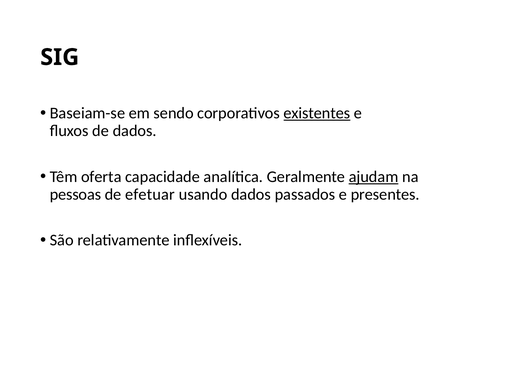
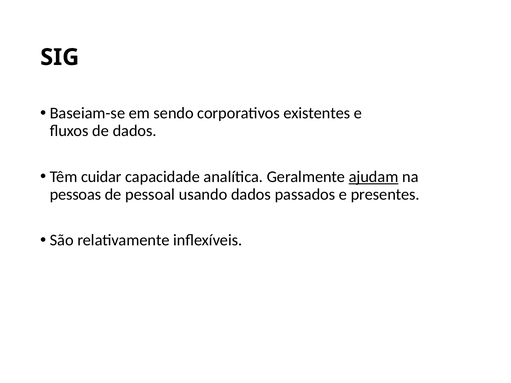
existentes underline: present -> none (317, 113)
oferta: oferta -> cuidar (101, 177)
efetuar: efetuar -> pessoal (150, 194)
